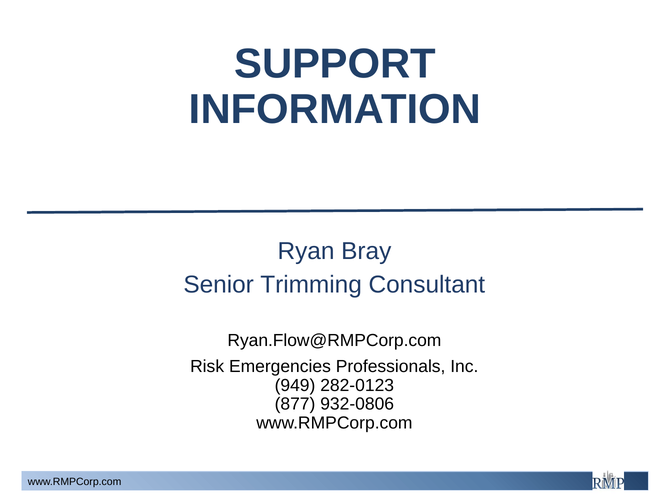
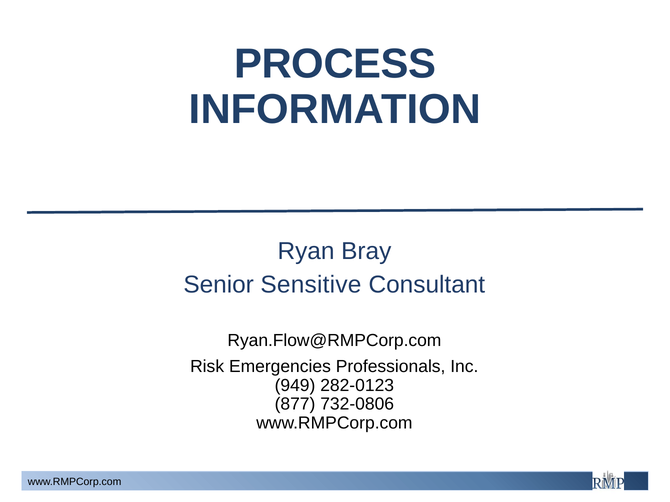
SUPPORT: SUPPORT -> PROCESS (335, 64)
Trimming: Trimming -> Sensitive (311, 285)
932-0806: 932-0806 -> 732-0806 (357, 405)
